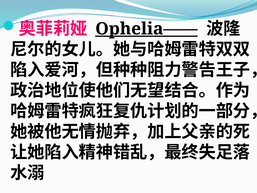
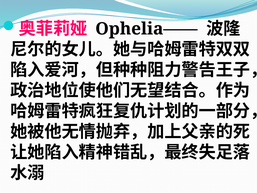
Ophelia—— underline: present -> none (146, 29)
